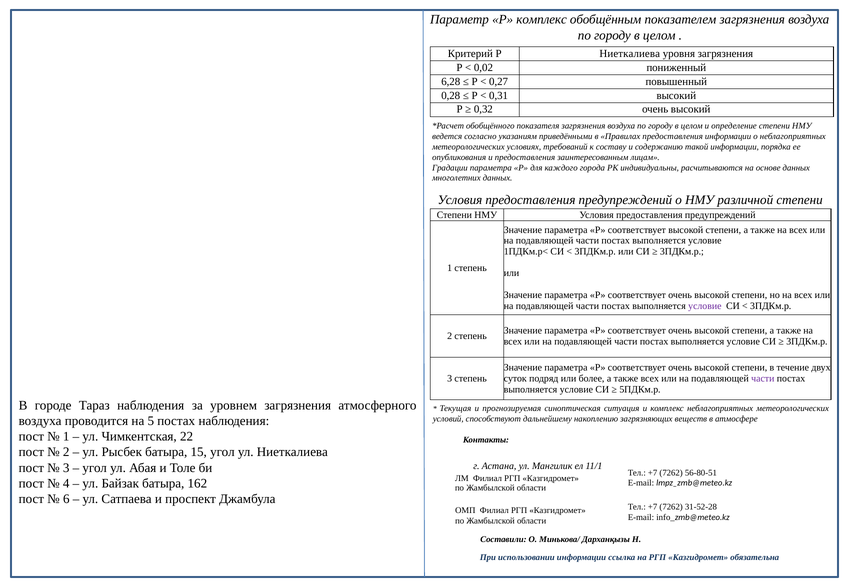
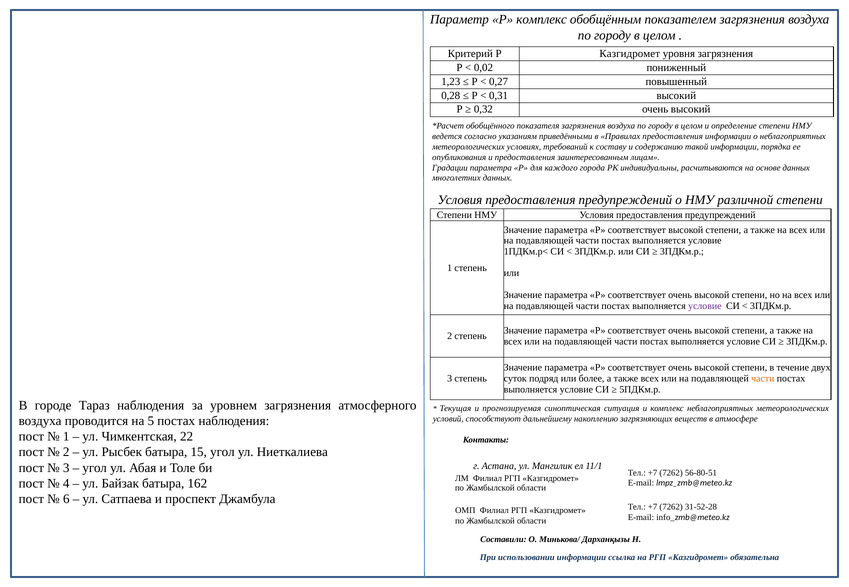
Р Ниеткалиева: Ниеткалиева -> Казгидромет (630, 54)
6,28: 6,28 -> 1,23 (451, 82)
части colour: purple -> orange (763, 379)
